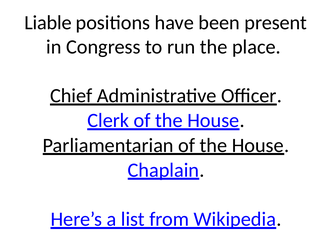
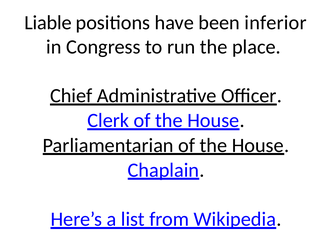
present: present -> inferior (276, 23)
